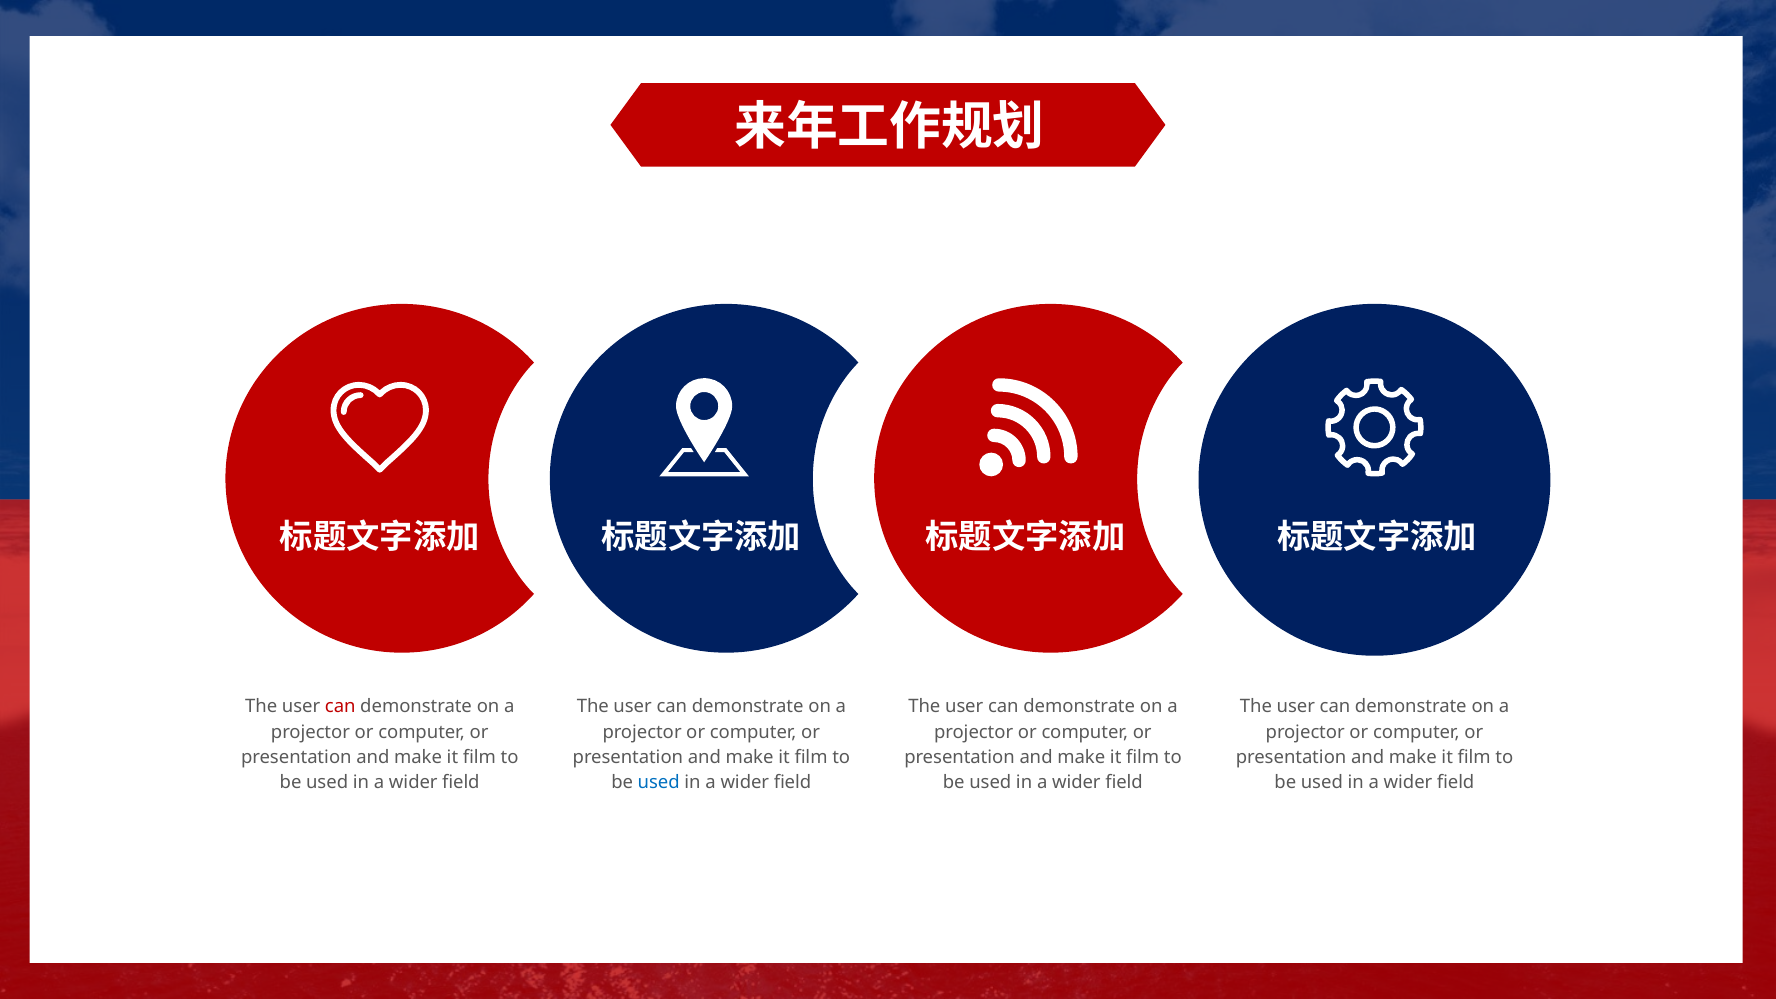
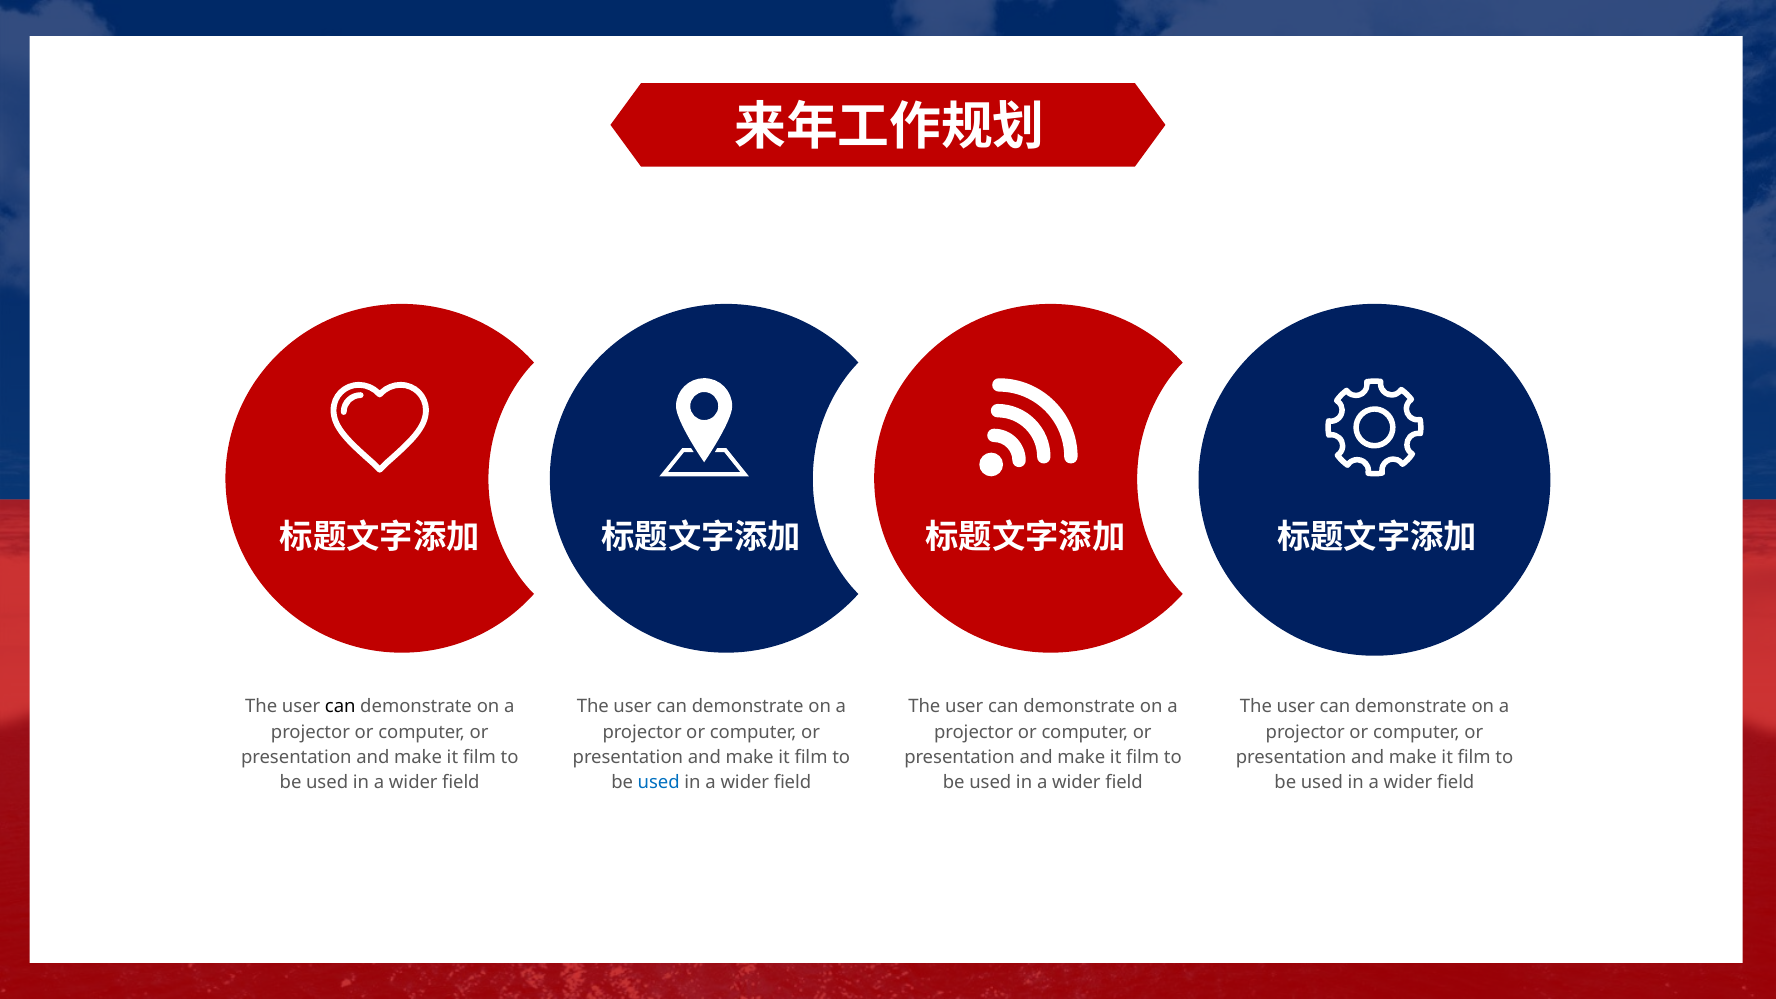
can colour: red -> black (340, 707)
